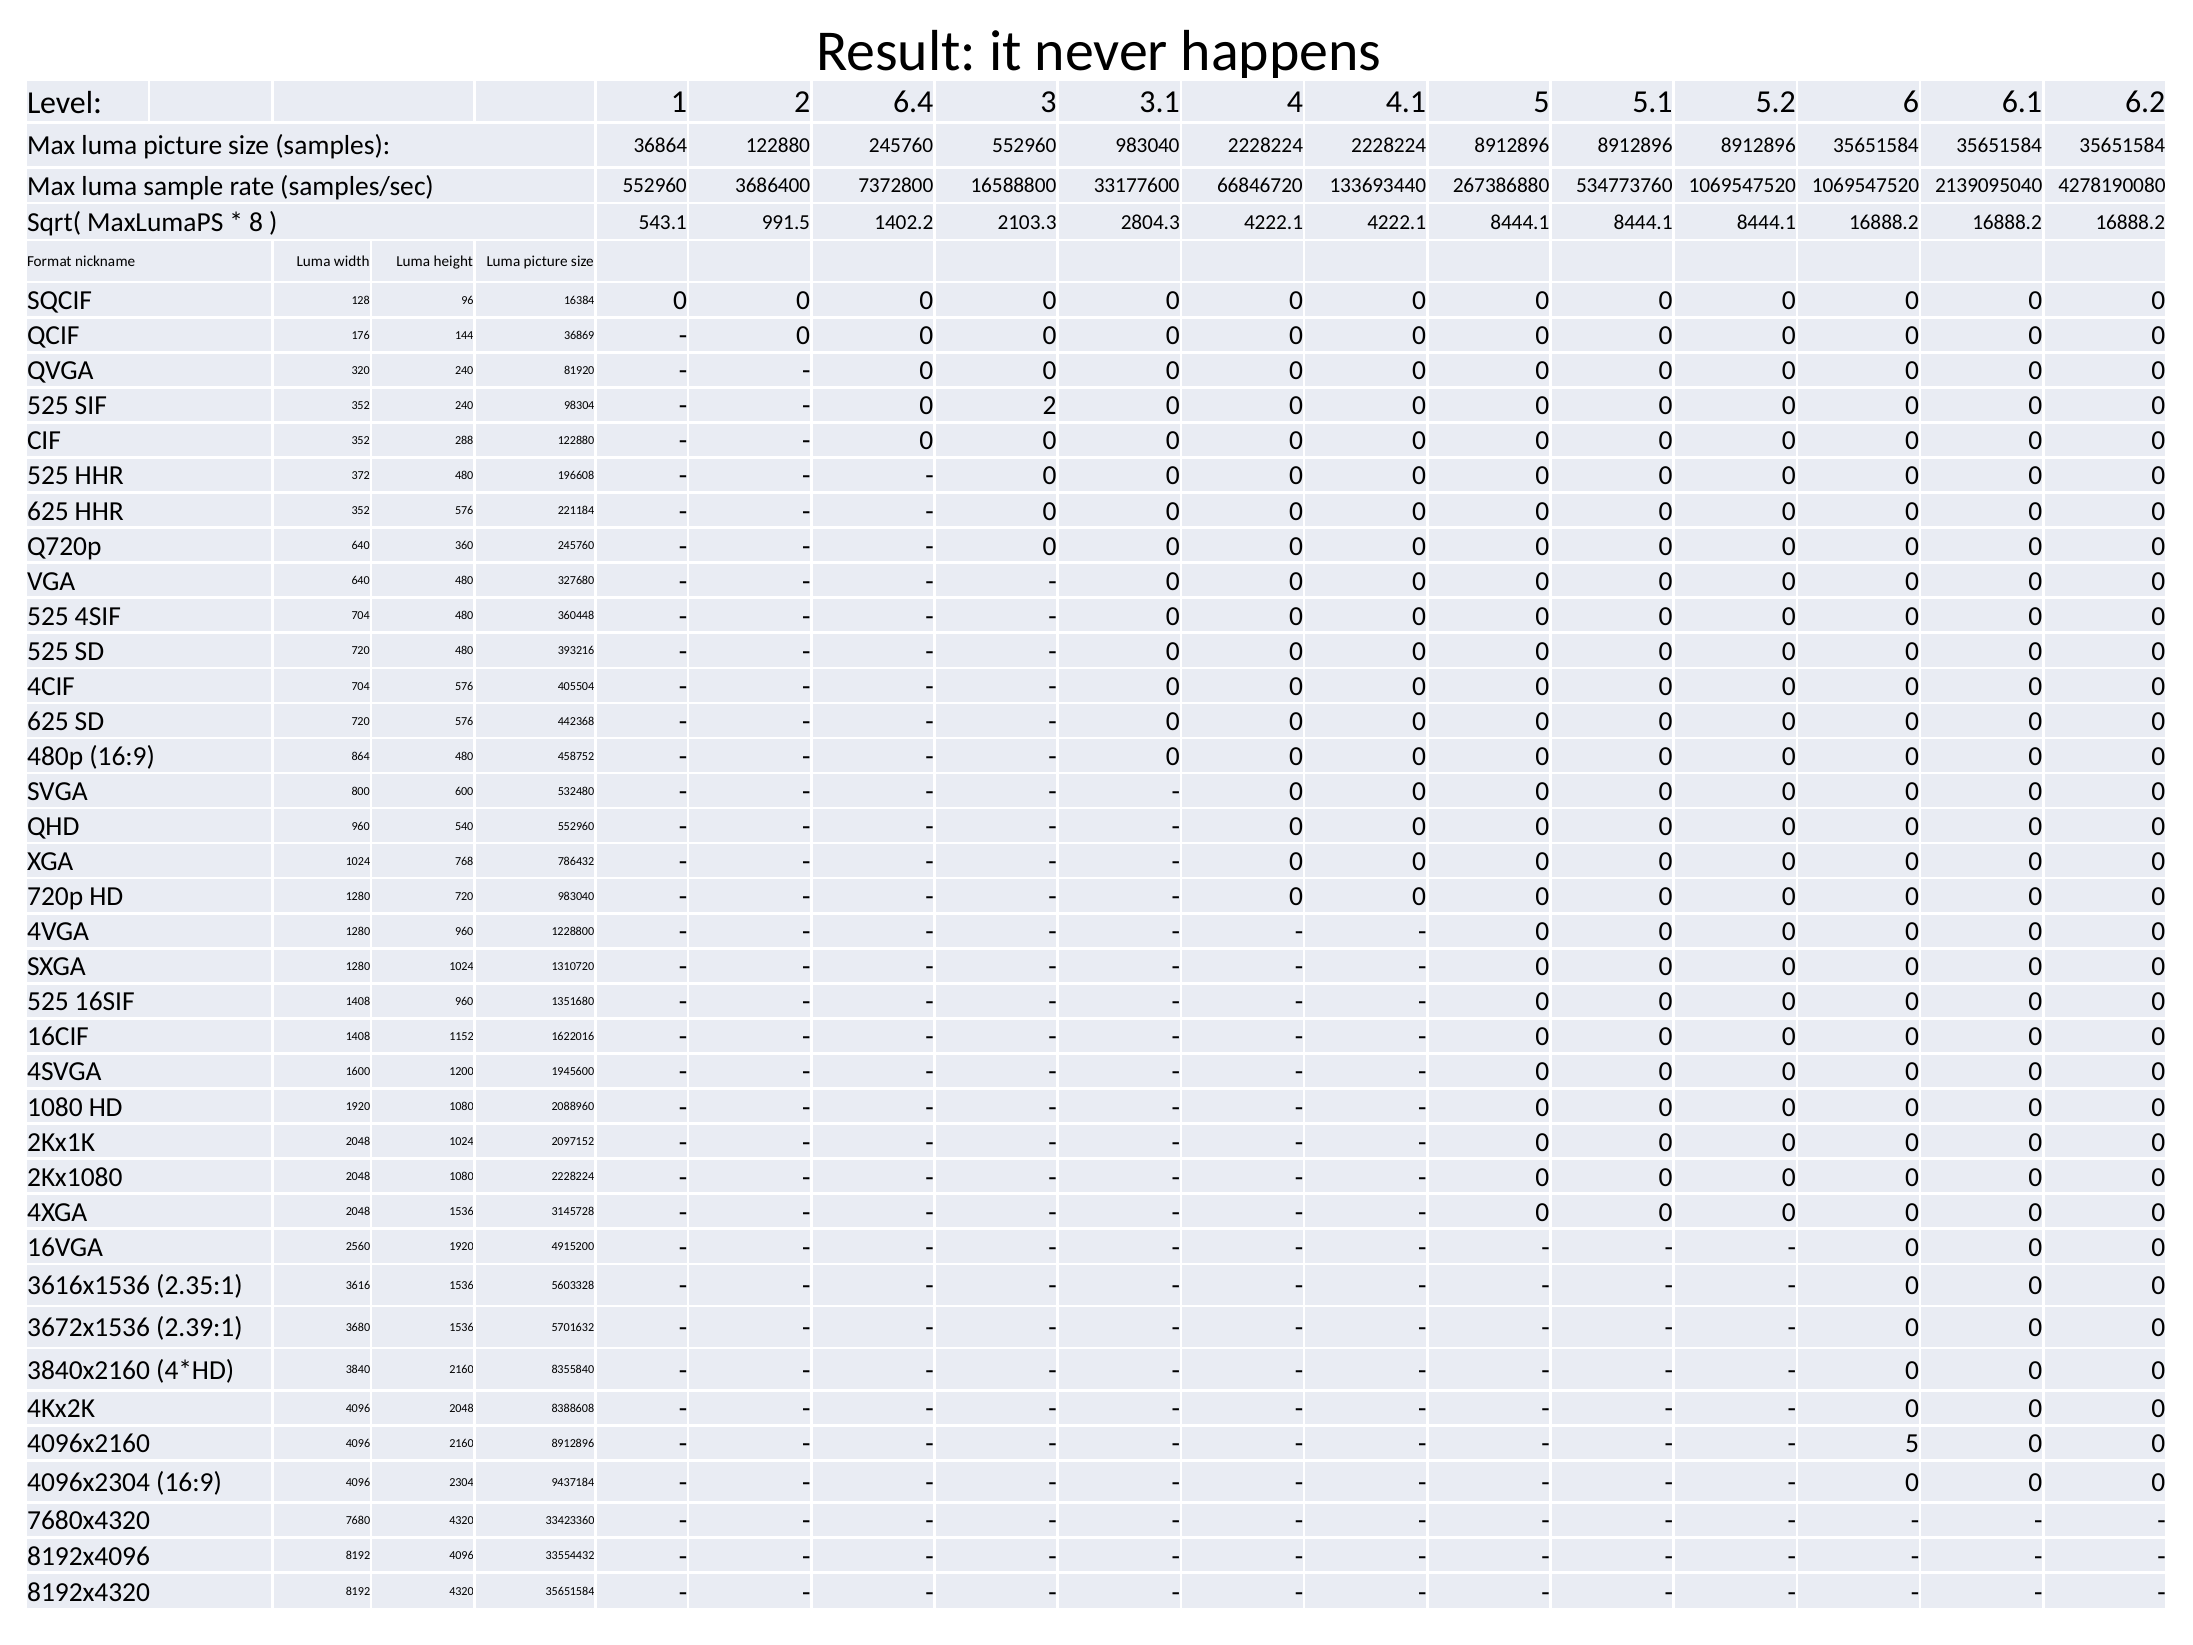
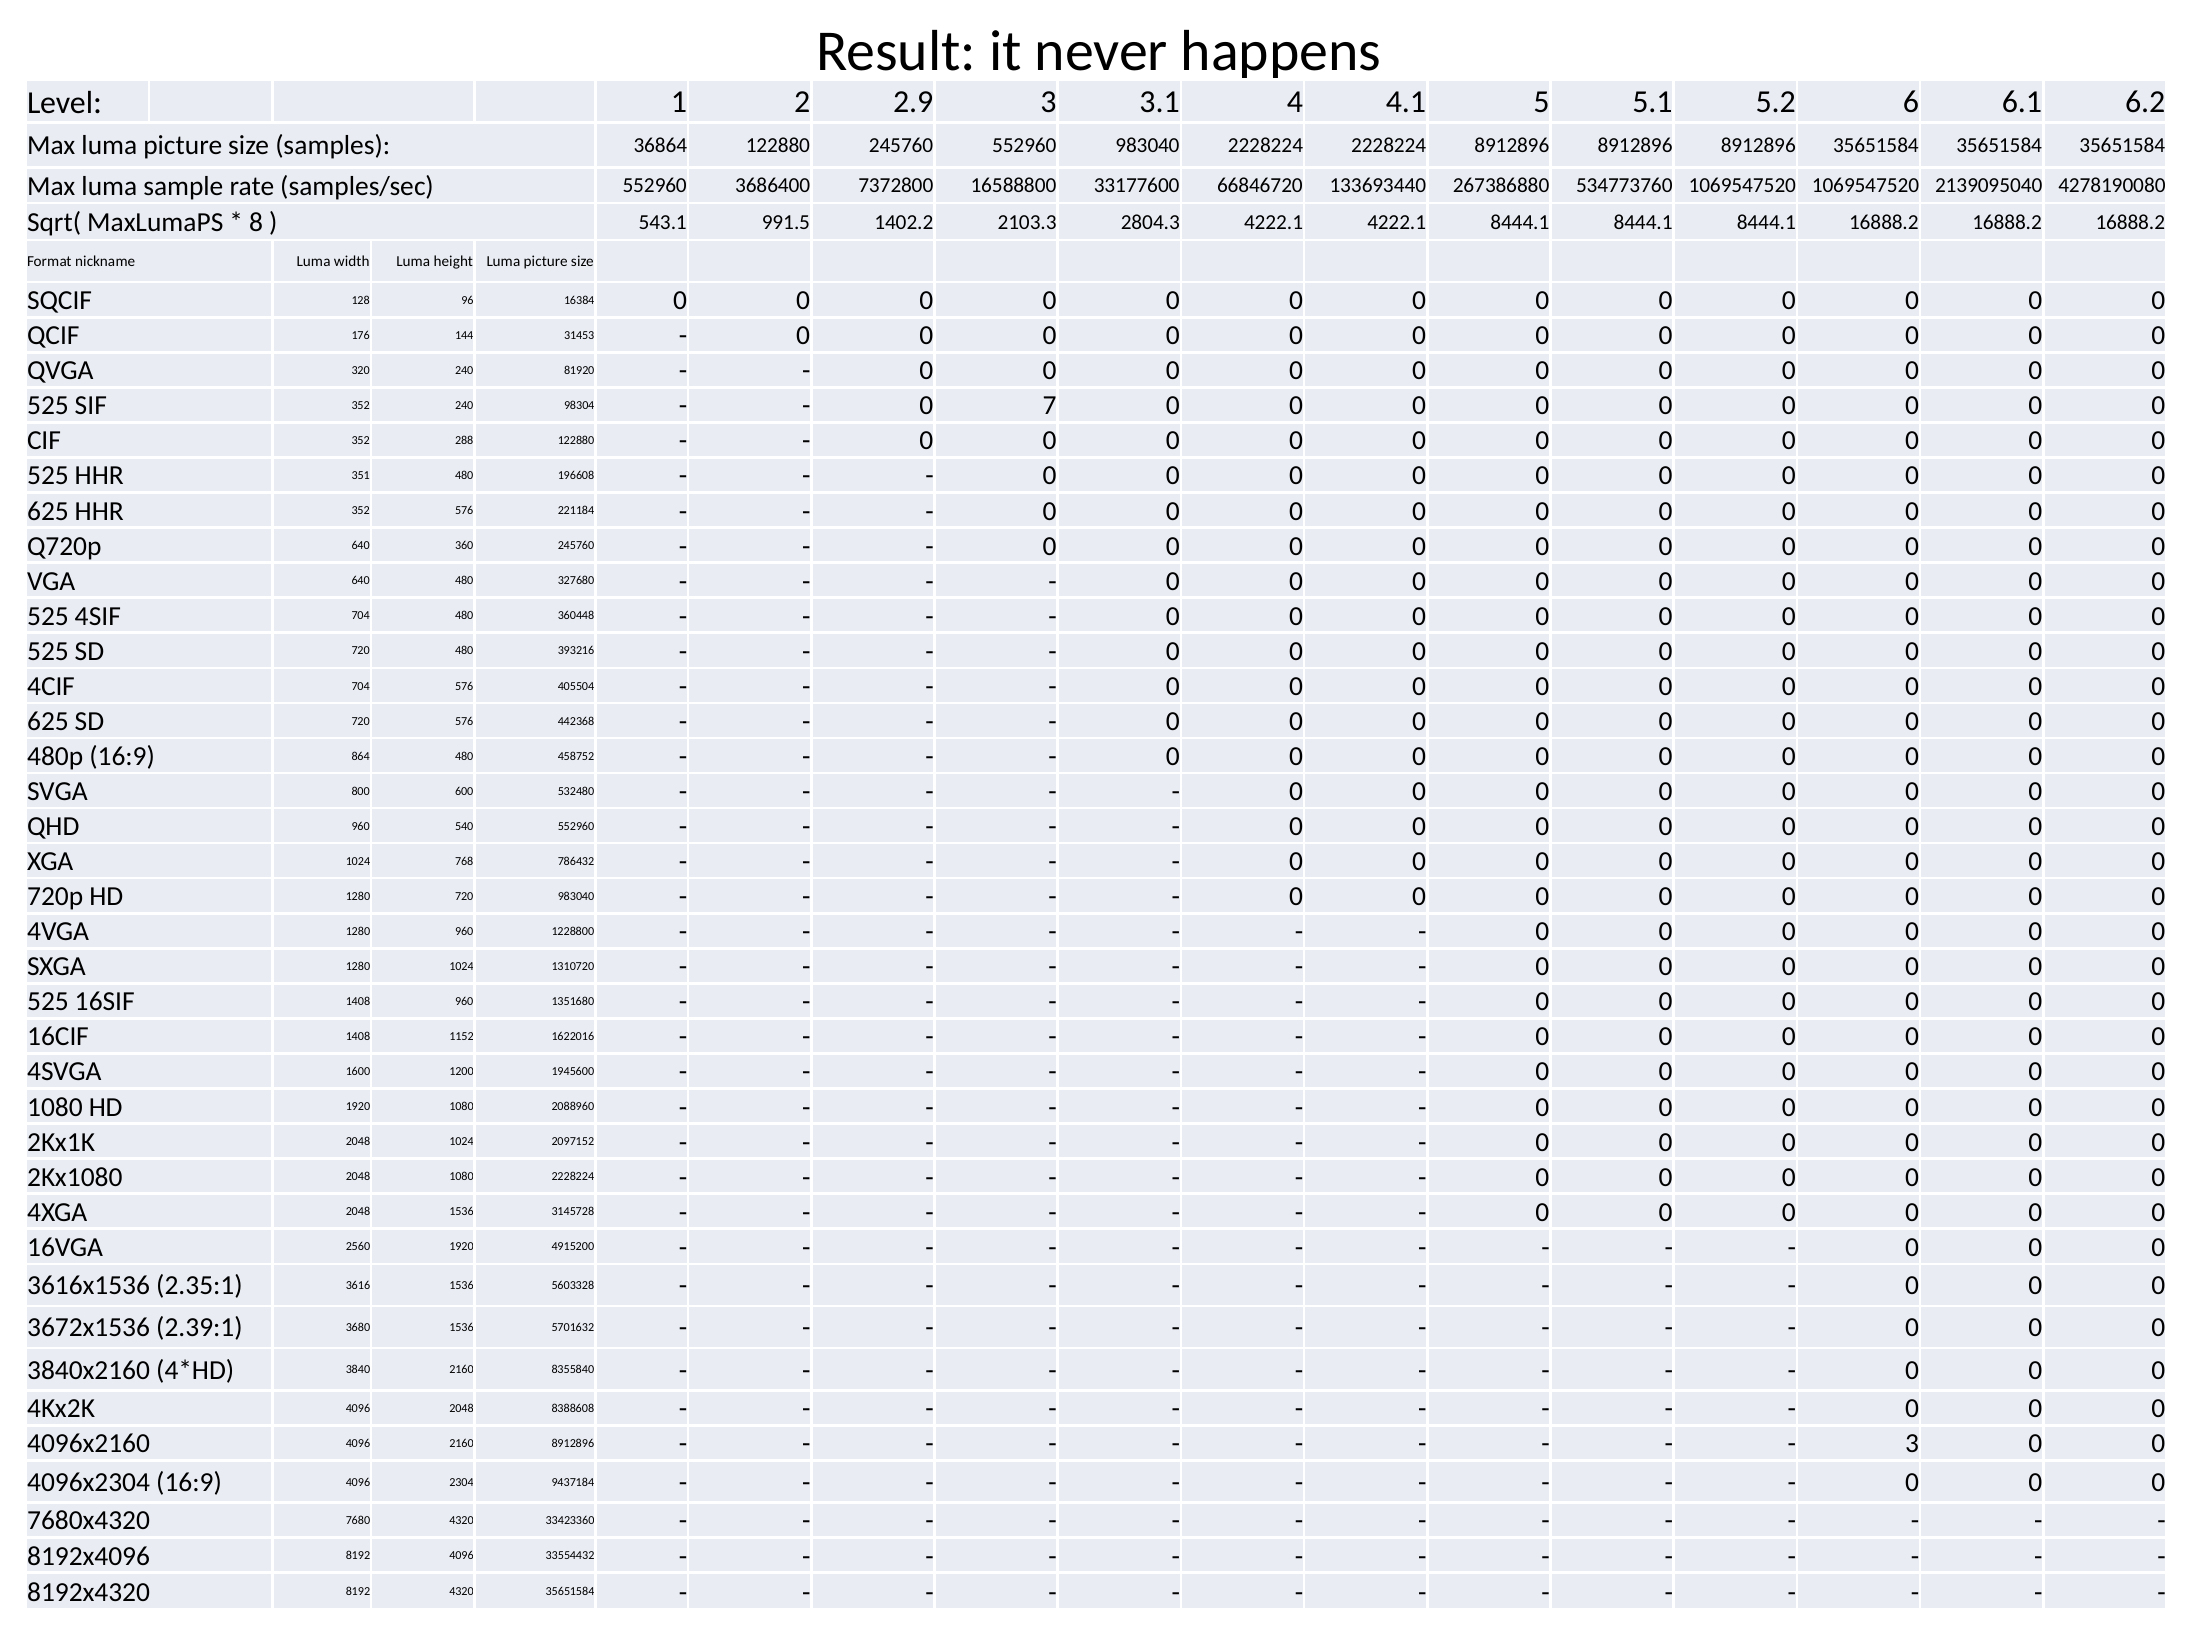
6.4: 6.4 -> 2.9 (913, 102)
36869: 36869 -> 31453 (579, 335)
0 2: 2 -> 7 (1050, 406)
372: 372 -> 351 (361, 476)
5: 5 -> 3 (1912, 1444)
